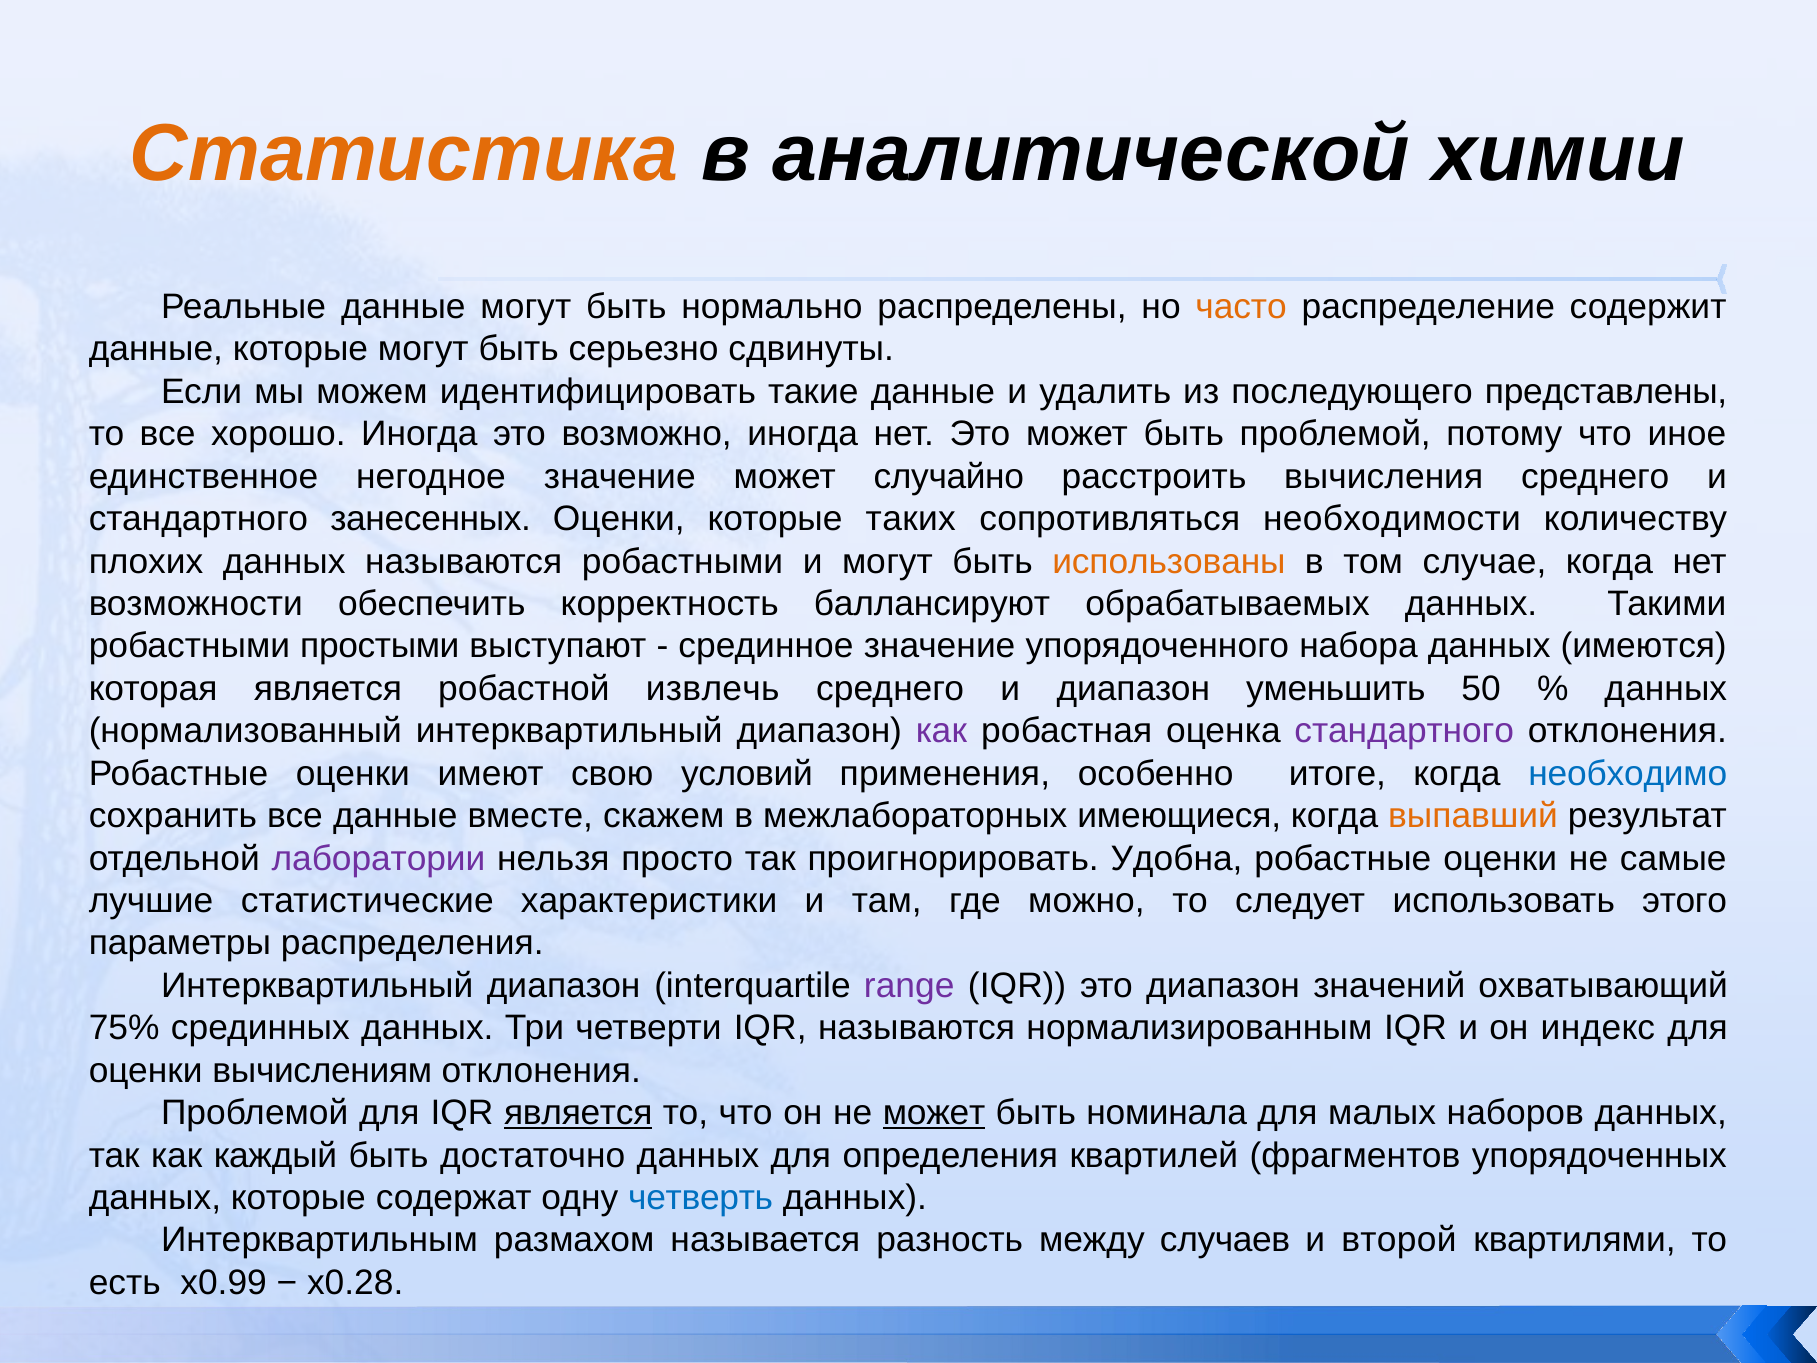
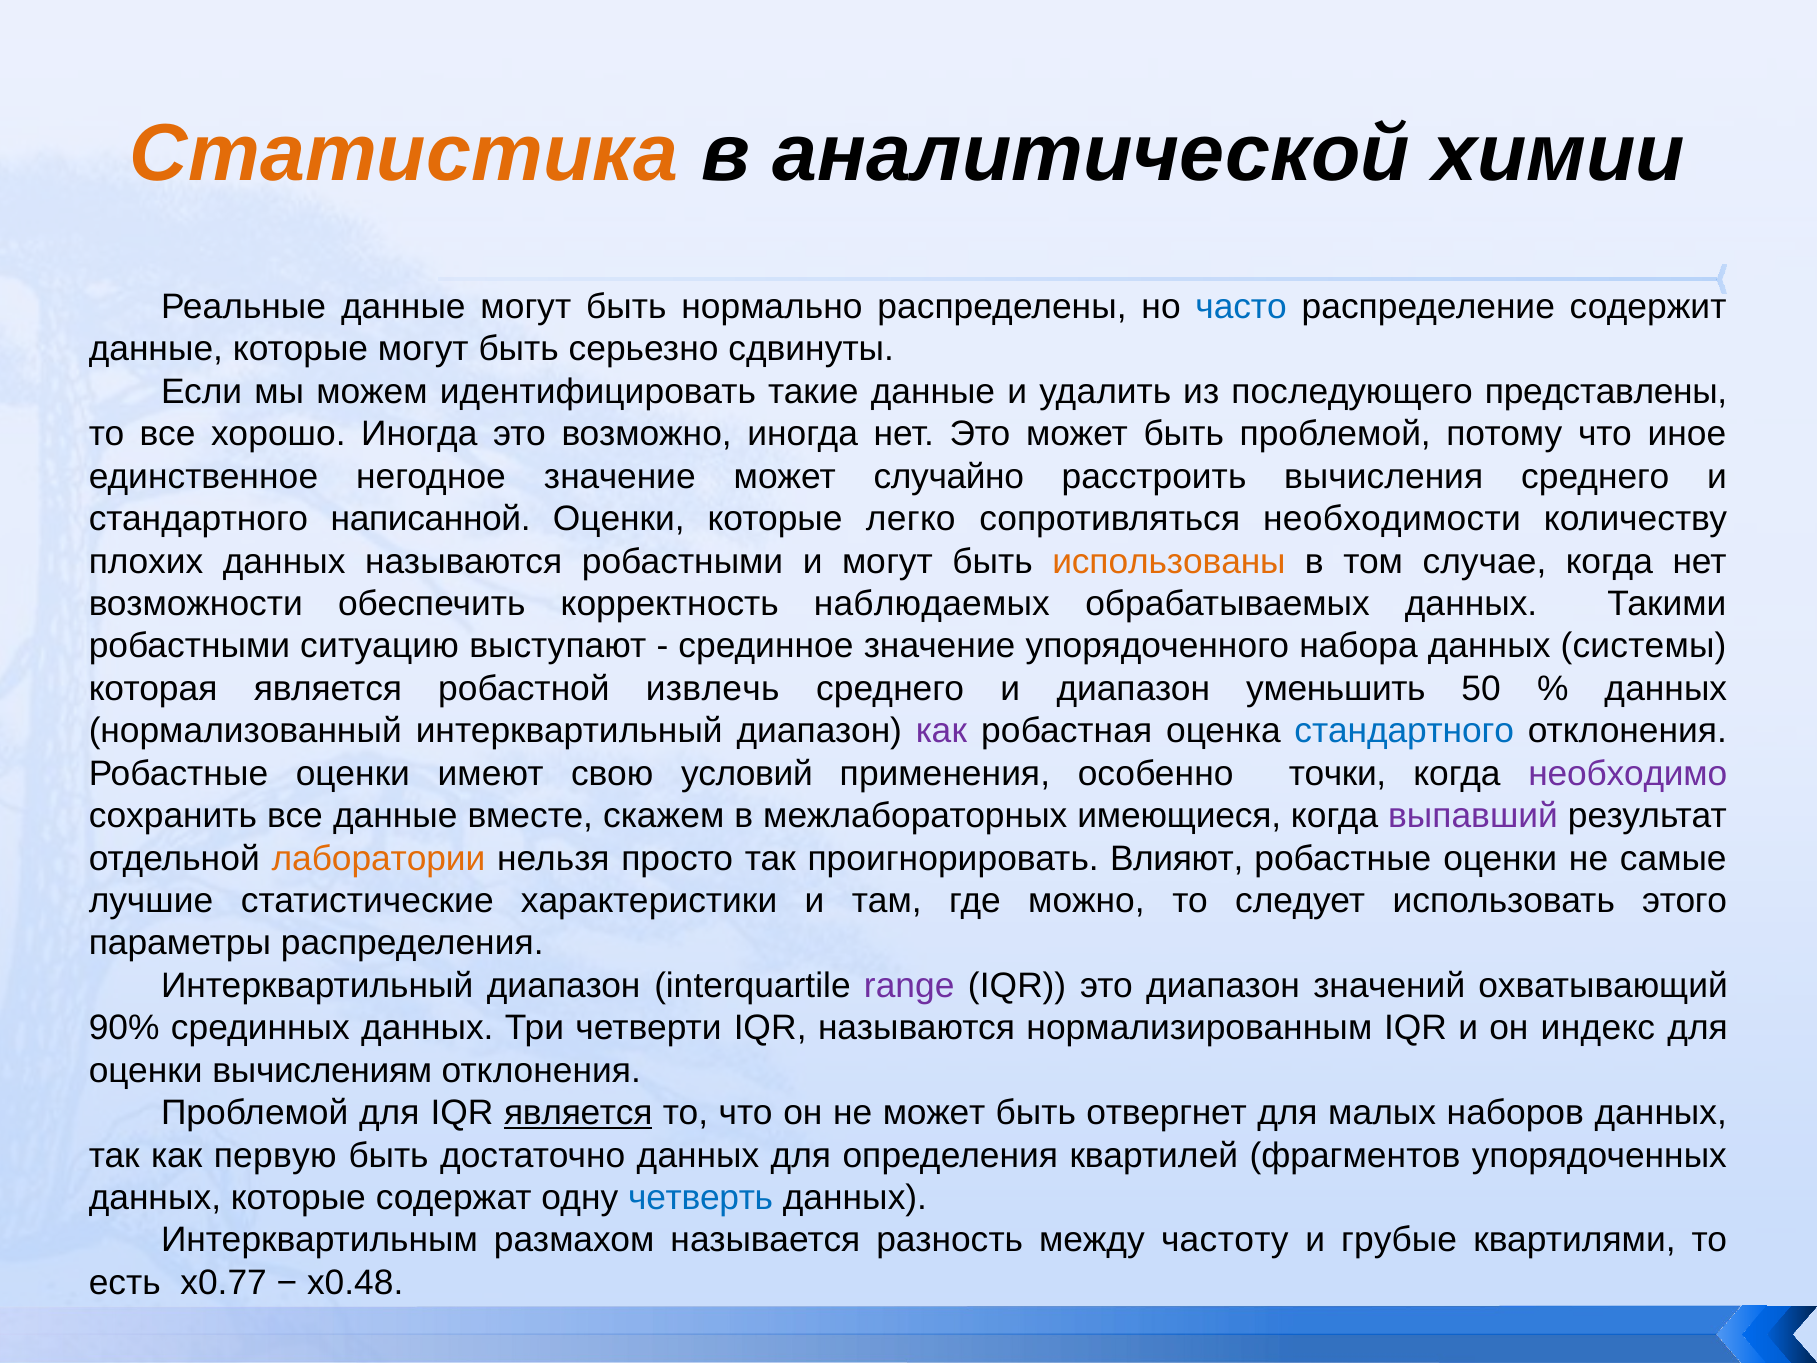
часто colour: orange -> blue (1241, 307)
занесенных: занесенных -> написанной (431, 519)
таких: таких -> легко (911, 519)
баллансируют: баллансируют -> наблюдаемых (932, 604)
простыми: простыми -> ситуацию (380, 646)
имеются: имеются -> системы (1644, 646)
стандартного colour: purple -> blue (1404, 731)
итоге: итоге -> точки (1338, 773)
необходимо colour: blue -> purple (1628, 773)
выпавший colour: orange -> purple (1473, 816)
лаборатории colour: purple -> orange (379, 858)
Удобна: Удобна -> Влияют (1177, 858)
75%: 75% -> 90% (124, 1028)
может underline: present -> none (934, 1113)
номинала: номинала -> отвергнет (1167, 1113)
каждый: каждый -> первую (275, 1155)
случаев: случаев -> частоту (1225, 1240)
второй: второй -> грубые (1399, 1240)
x0.99: x0.99 -> x0.77 (224, 1282)
x0.28: x0.28 -> x0.48 (355, 1282)
